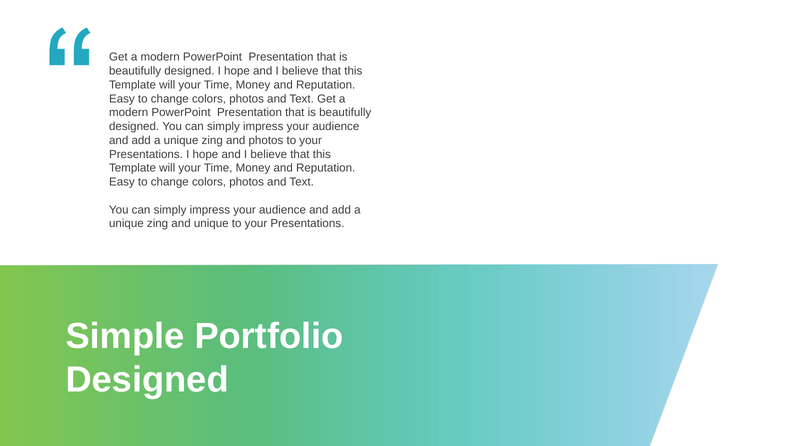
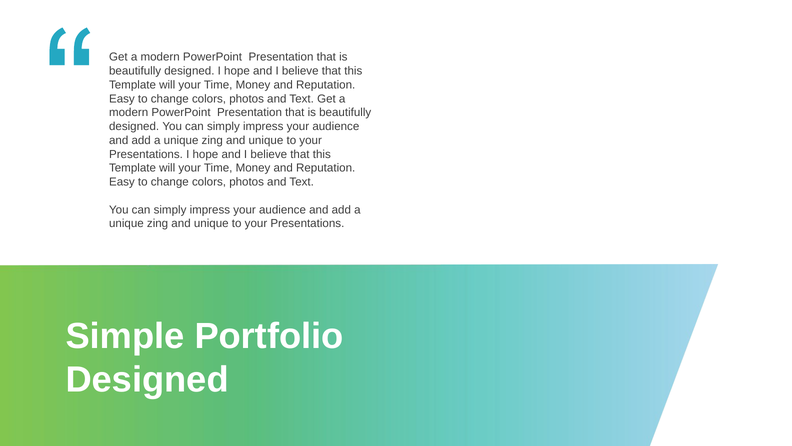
photos: photos -> unique (266, 140)
